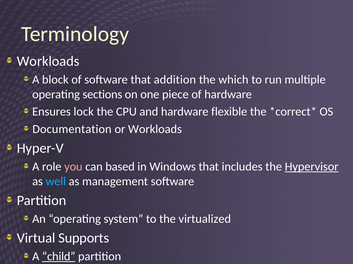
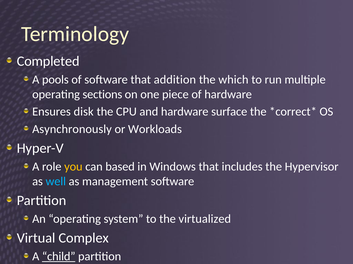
Workloads: Workloads -> Completed (48, 61)
block: block -> pools (55, 80)
lock: lock -> disk (84, 112)
flexible: flexible -> surface (229, 112)
Documentation: Documentation -> Asynchronously (72, 129)
you colour: pink -> yellow (73, 167)
Hypervisor underline: present -> none (312, 167)
Supports: Supports -> Complex (84, 239)
